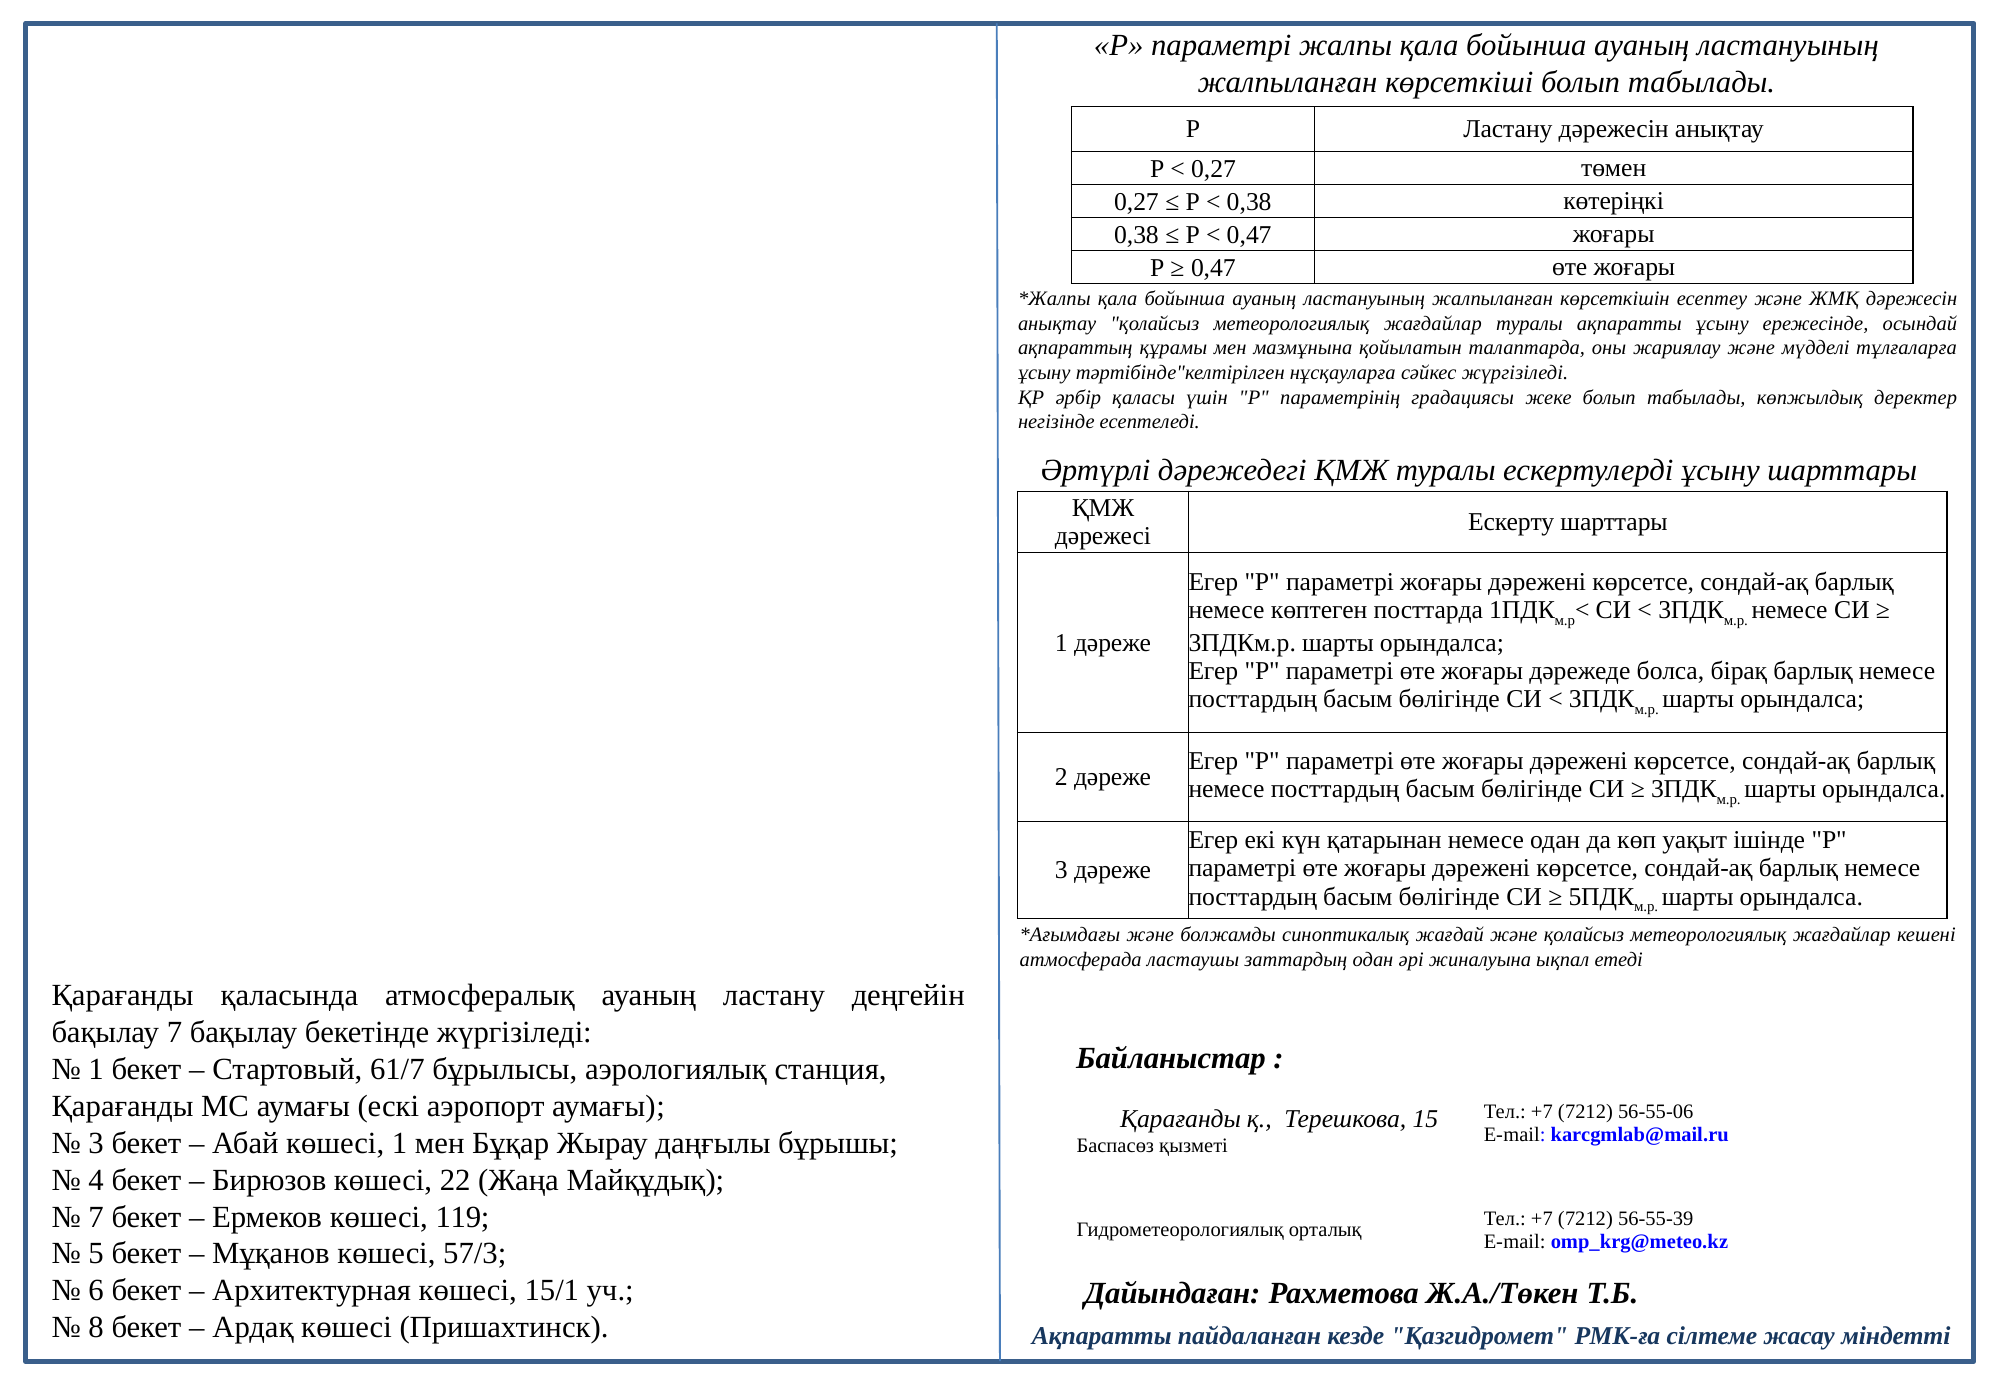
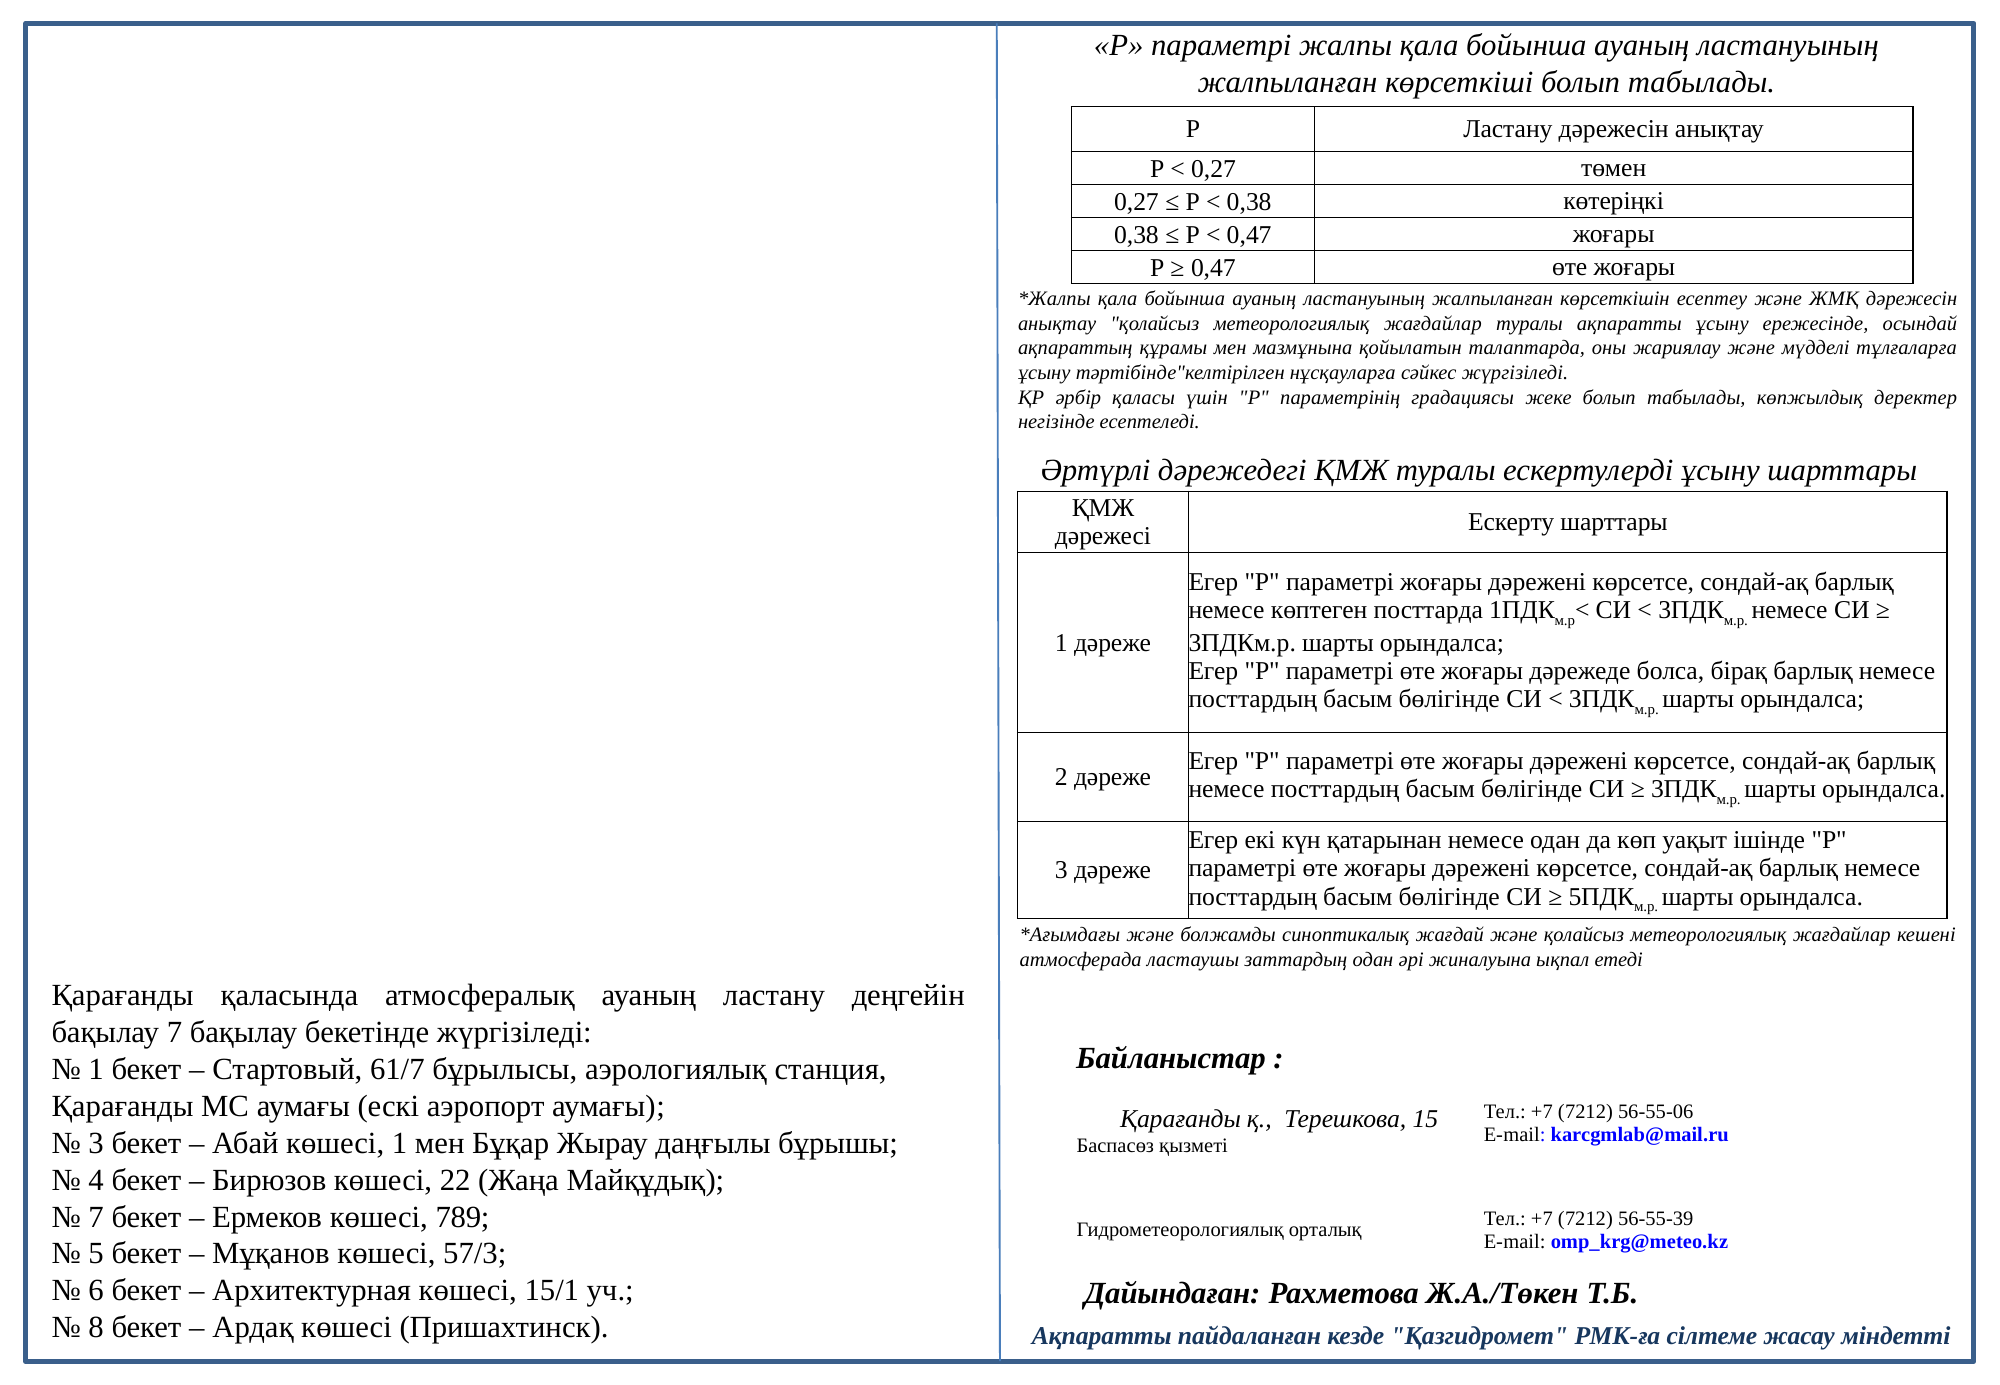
119: 119 -> 789 (463, 1217)
